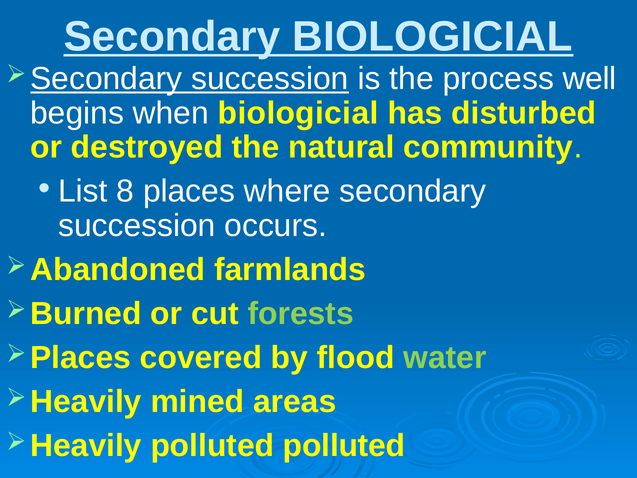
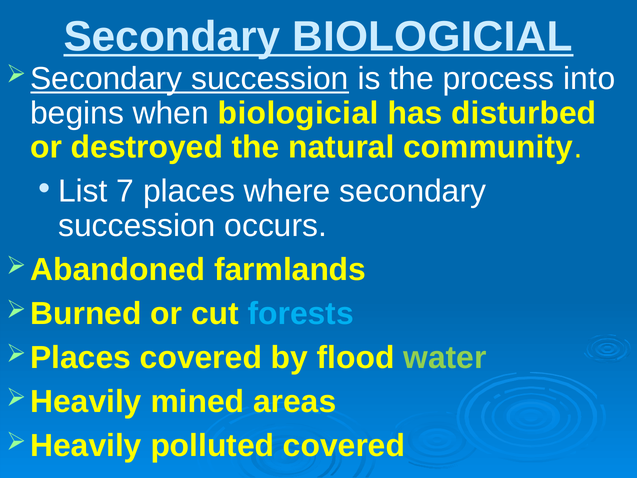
well: well -> into (589, 79)
8: 8 -> 7 (125, 191)
forests colour: light green -> light blue (301, 314)
polluted polluted: polluted -> covered (344, 446)
